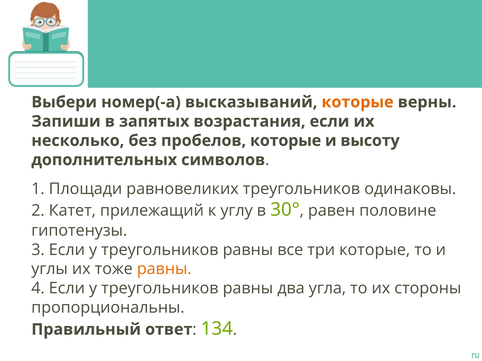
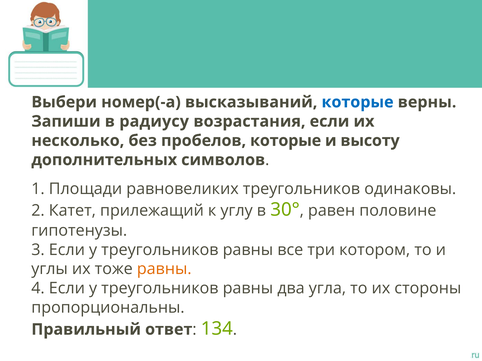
которые colour: orange -> blue (358, 102)
запятых: запятых -> радиусу (154, 122)
три которые: которые -> котором (375, 250)
